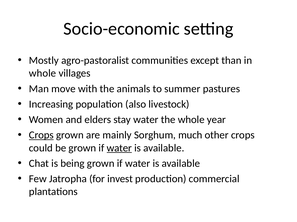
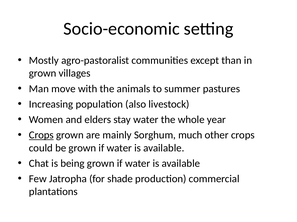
whole: whole -> grown (43, 74)
water underline: present -> none (119, 148)
invest: invest -> shade (120, 179)
